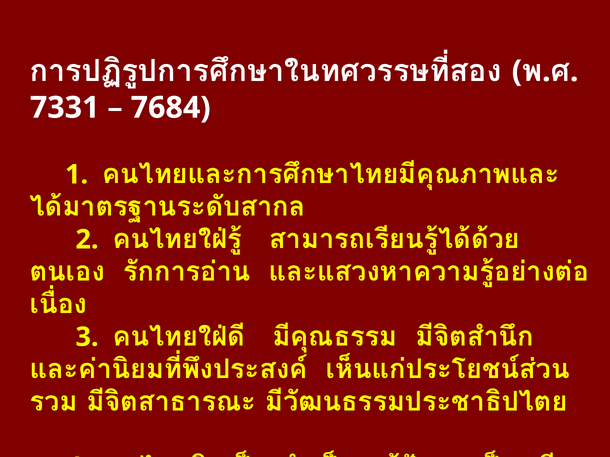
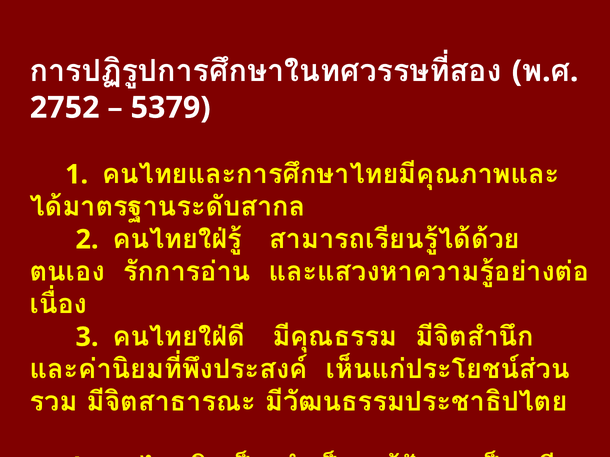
7331: 7331 -> 2752 (65, 108)
7684: 7684 -> 5379 (171, 108)
